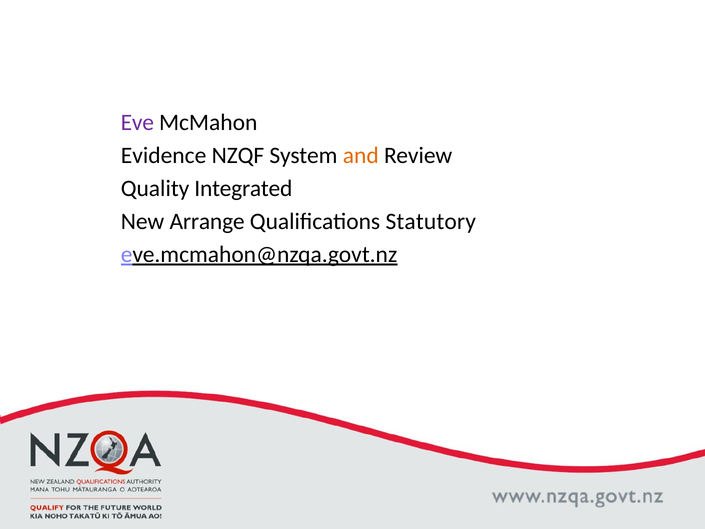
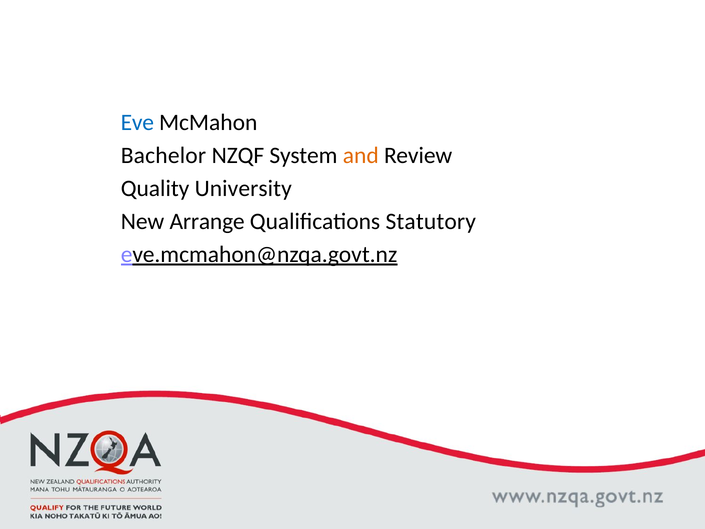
Eve colour: purple -> blue (137, 123)
Evidence: Evidence -> Bachelor (163, 156)
Integrated: Integrated -> University (243, 188)
